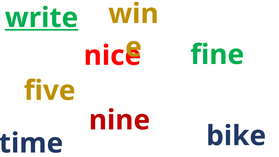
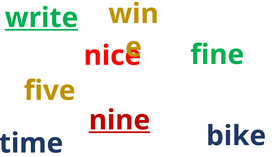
nine underline: none -> present (119, 120)
